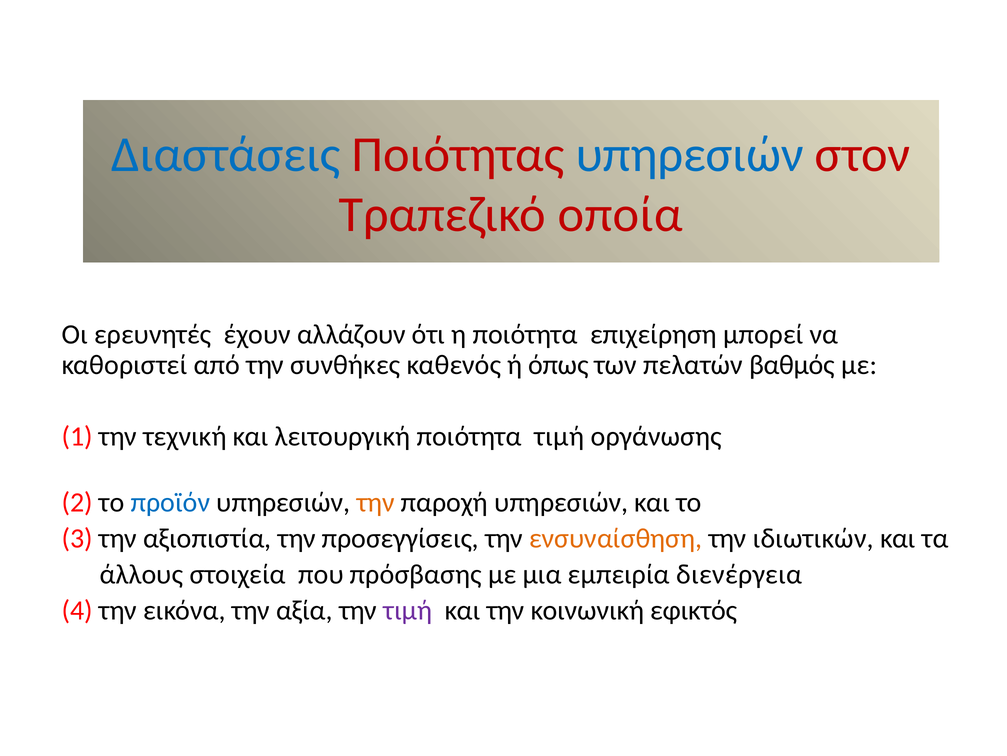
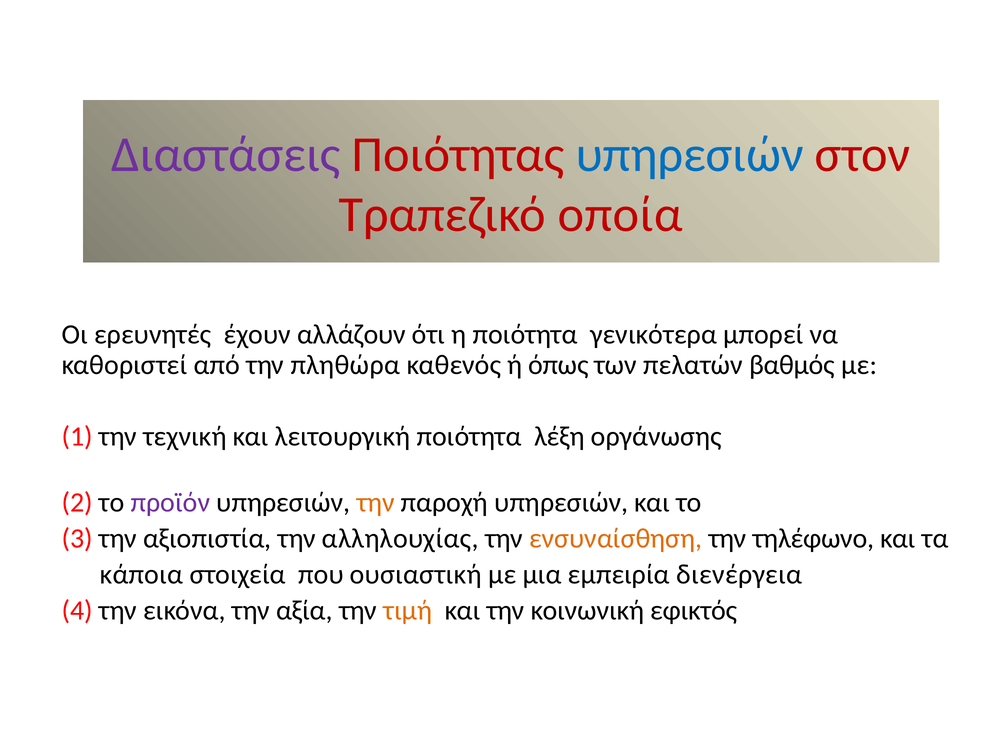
Διαστάσεις colour: blue -> purple (226, 154)
επιχείρηση: επιχείρηση -> γενικότερα (654, 334)
συνθήκες: συνθήκες -> πληθώρα (345, 364)
ποιότητα τιμή: τιμή -> λέξη (559, 436)
προϊόν colour: blue -> purple (170, 502)
προσεγγίσεις: προσεγγίσεις -> αλληλουχίας (400, 538)
ιδιωτικών: ιδιωτικών -> τηλέφωνο (814, 538)
άλλους: άλλους -> κάποια (141, 574)
πρόσβασης: πρόσβασης -> ουσιαστική (416, 574)
τιμή colour: purple -> orange (408, 610)
